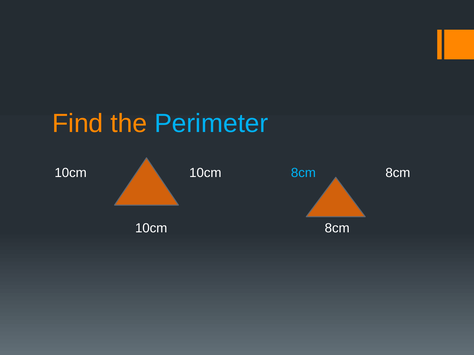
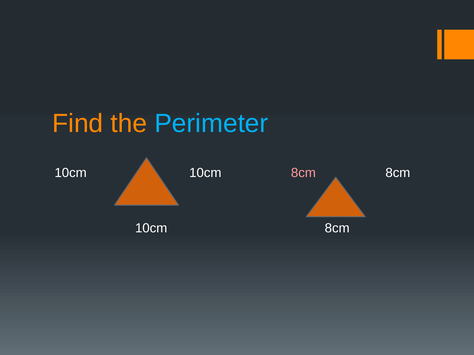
8cm colour: light blue -> pink (303, 173)
